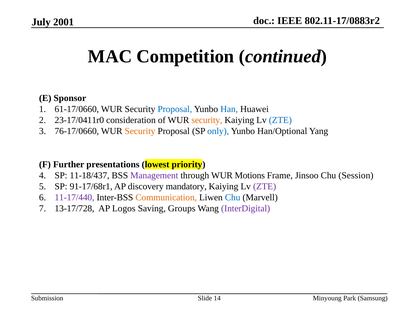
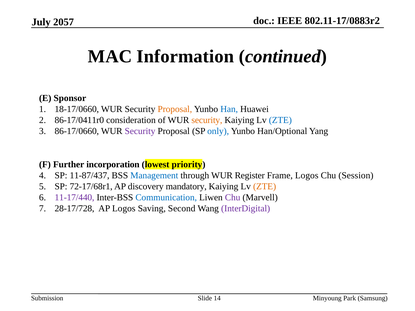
2001: 2001 -> 2057 (64, 22)
Competition: Competition -> Information (185, 57)
61-17/0660: 61-17/0660 -> 18-17/0660 (77, 109)
Proposal colour: blue -> orange (175, 109)
23-17/0411r0: 23-17/0411r0 -> 86-17/0411r0 (79, 120)
76-17/0660: 76-17/0660 -> 86-17/0660 (77, 131)
Security colour: orange -> purple (140, 131)
presentations: presentations -> incorporation (113, 164)
11-18/437: 11-18/437 -> 11-87/437 (90, 176)
Management colour: purple -> blue (154, 176)
Motions: Motions -> Register (250, 176)
Frame Jinsoo: Jinsoo -> Logos (307, 176)
91-17/68r1: 91-17/68r1 -> 72-17/68r1 (91, 187)
ZTE colour: purple -> orange (265, 187)
Communication colour: orange -> blue (166, 198)
Chu colour: blue -> purple (233, 198)
13-17/728: 13-17/728 -> 28-17/728 (75, 209)
Groups: Groups -> Second (182, 209)
